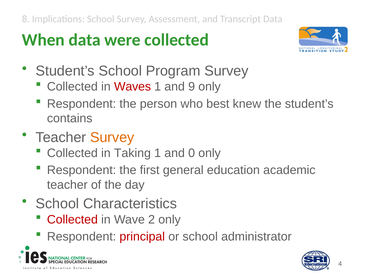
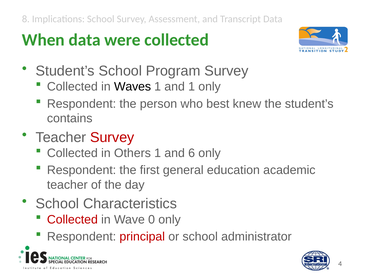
Waves colour: red -> black (133, 87)
and 9: 9 -> 1 (192, 87)
Survey colour: orange -> red (112, 137)
Taking: Taking -> Others (132, 153)
0: 0 -> 6 (192, 153)
2: 2 -> 0 (152, 219)
